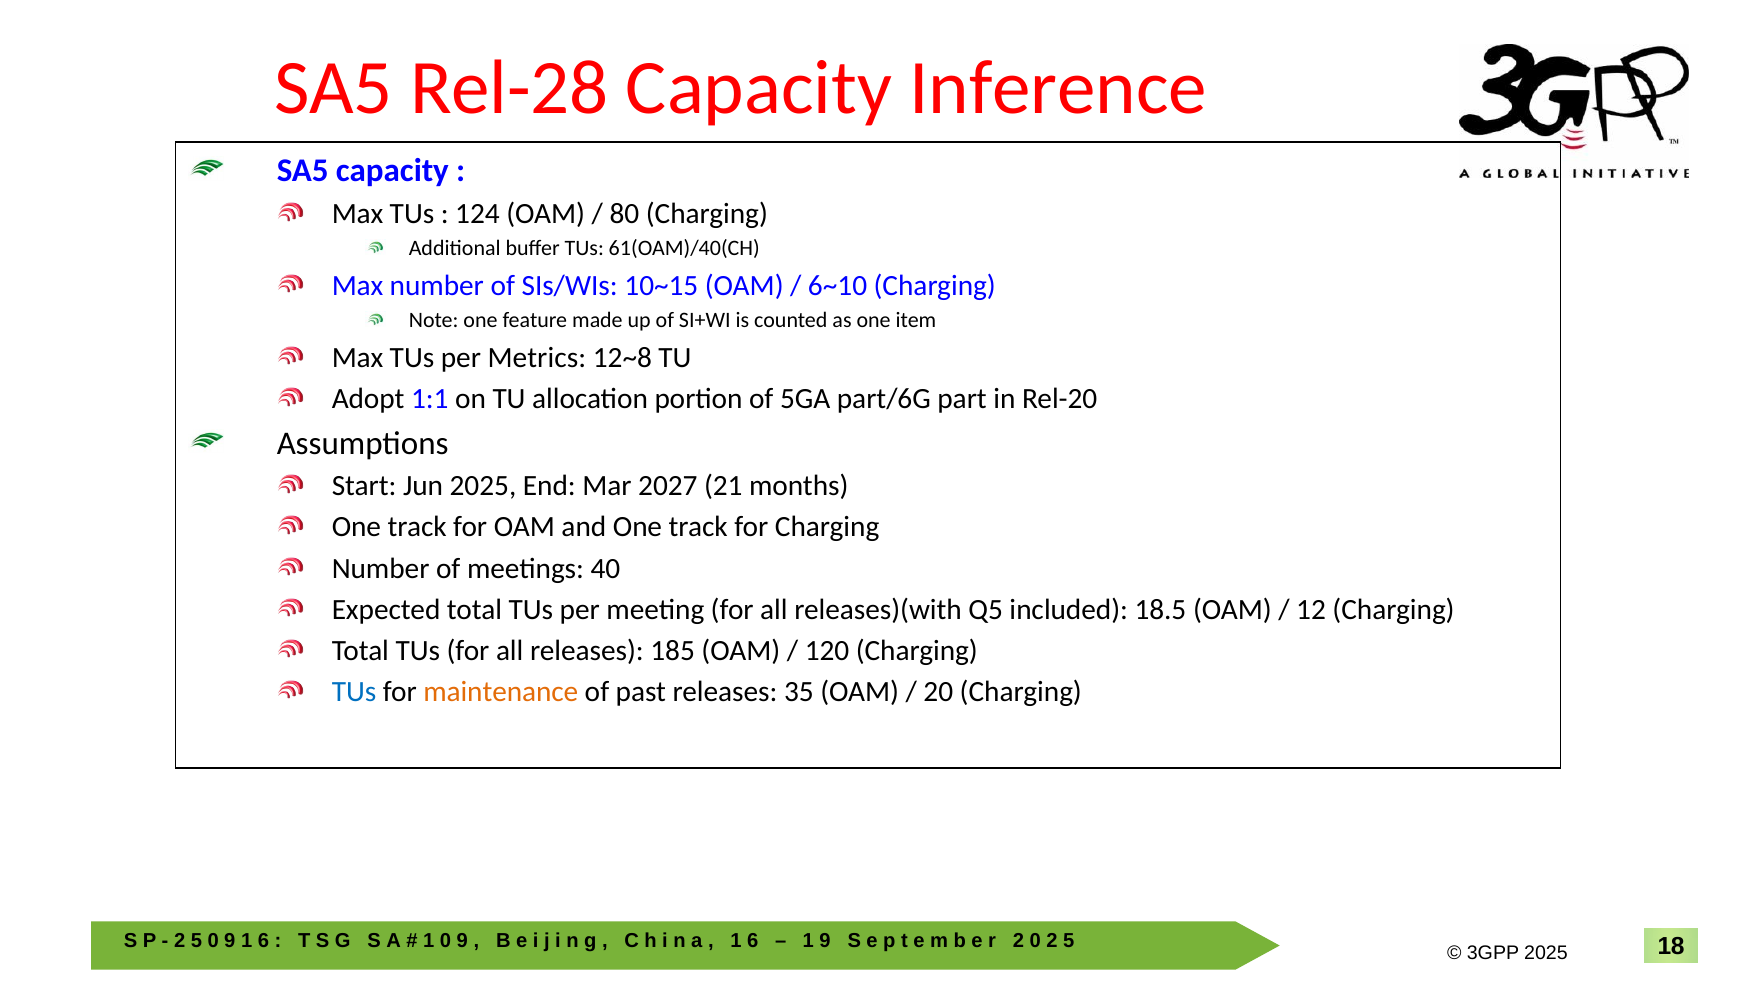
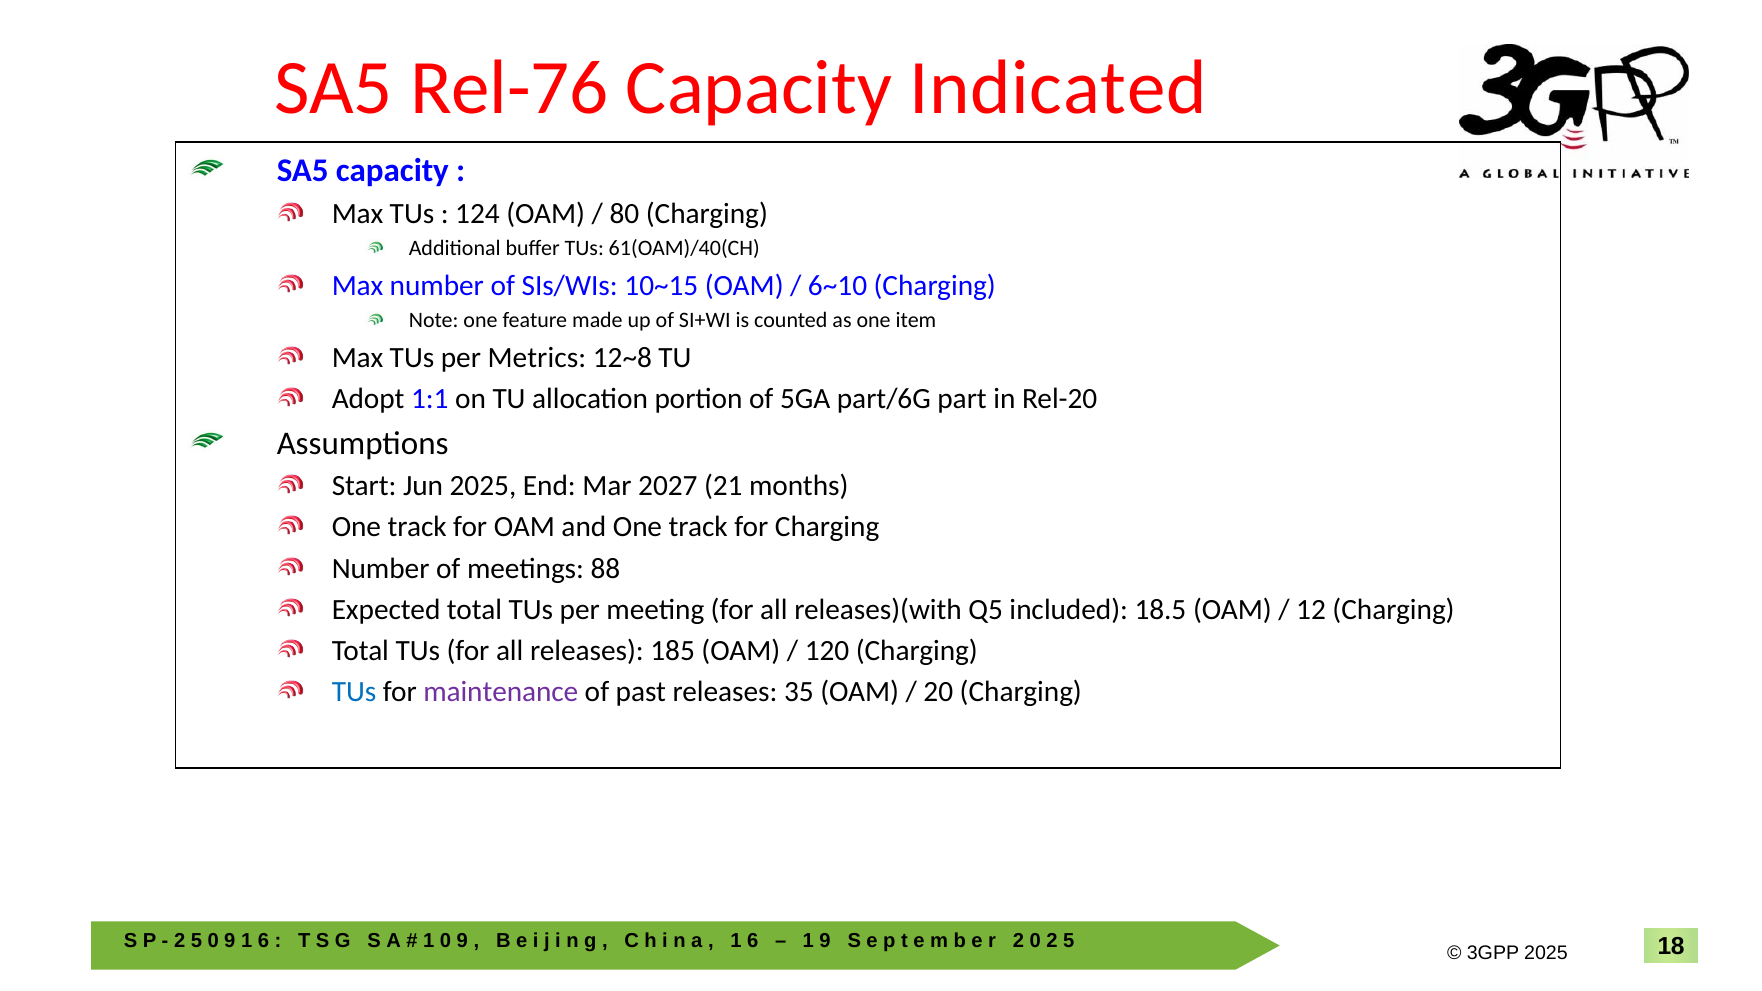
Rel-28: Rel-28 -> Rel-76 (509, 88)
Inference: Inference -> Indicated (1058, 88)
40: 40 -> 88 (605, 568)
maintenance colour: orange -> purple (501, 692)
